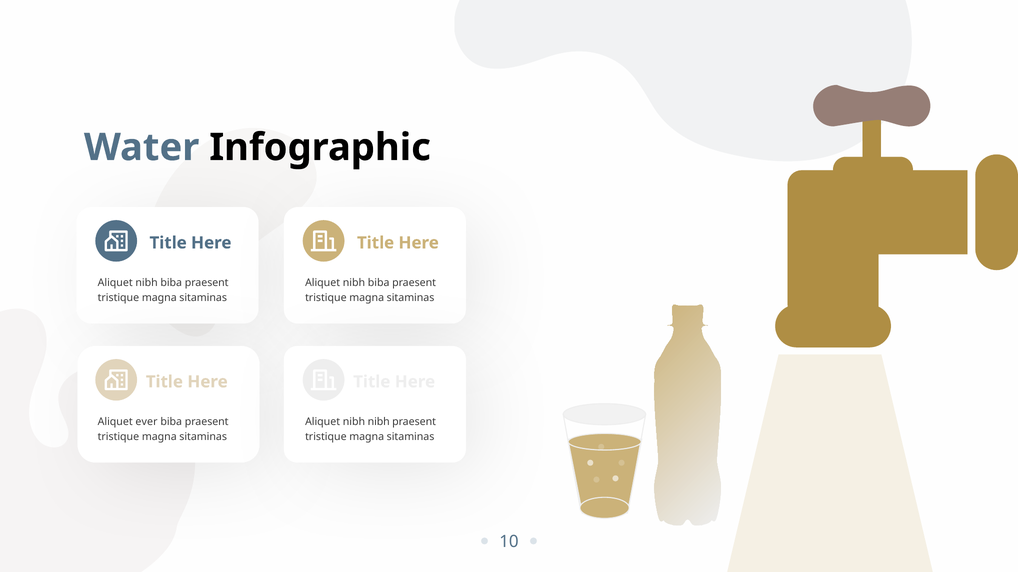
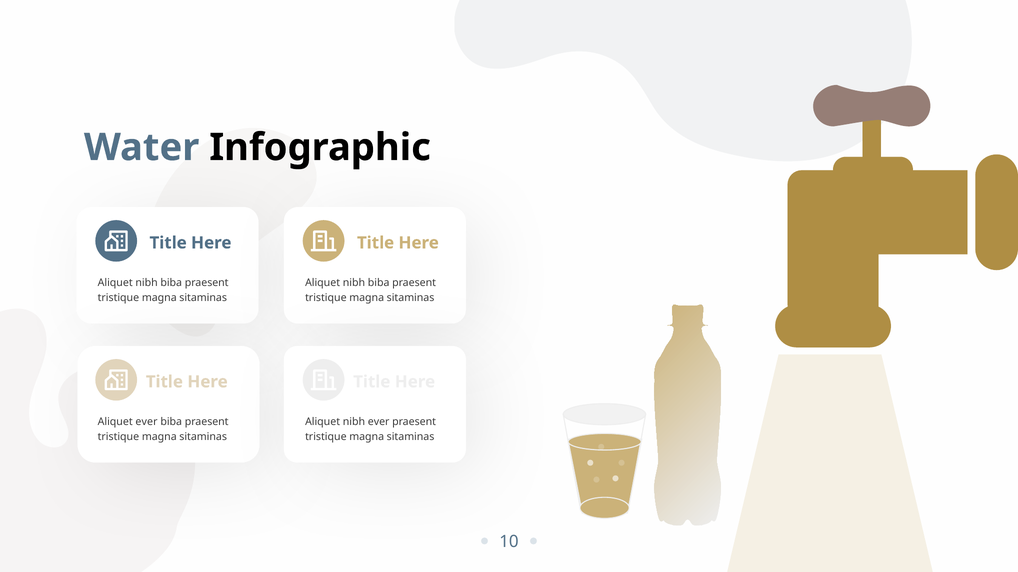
nibh nibh: nibh -> ever (379, 422)
